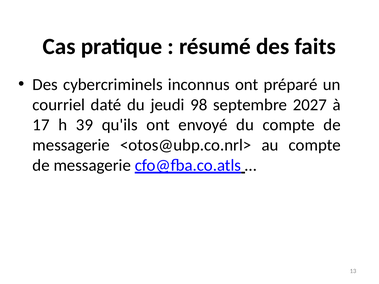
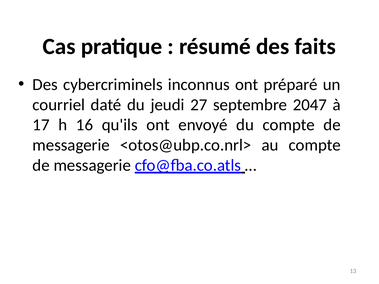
98: 98 -> 27 (199, 105)
2027: 2027 -> 2047 (310, 105)
39: 39 -> 16 (85, 125)
